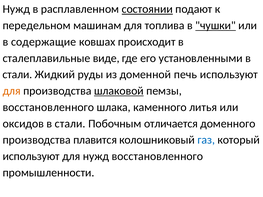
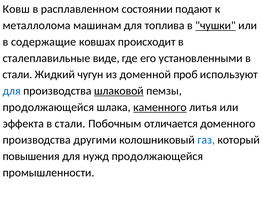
Нужд: Нужд -> Ковш (16, 9)
состоянии underline: present -> none (147, 9)
передельном: передельном -> металлолома (37, 26)
руды: руды -> чугун (90, 75)
печь: печь -> проб (186, 75)
для colour: orange -> blue (12, 91)
восстановленного: восстановленного -> продолжающейся (48, 107)
каменного underline: none -> present (160, 107)
оксидов: оксидов -> эффекта (23, 124)
плавится: плавится -> другими (95, 140)
используют: используют -> повышения (31, 156)
нужд восстановленного: восстановленного -> продолжающейся (157, 156)
